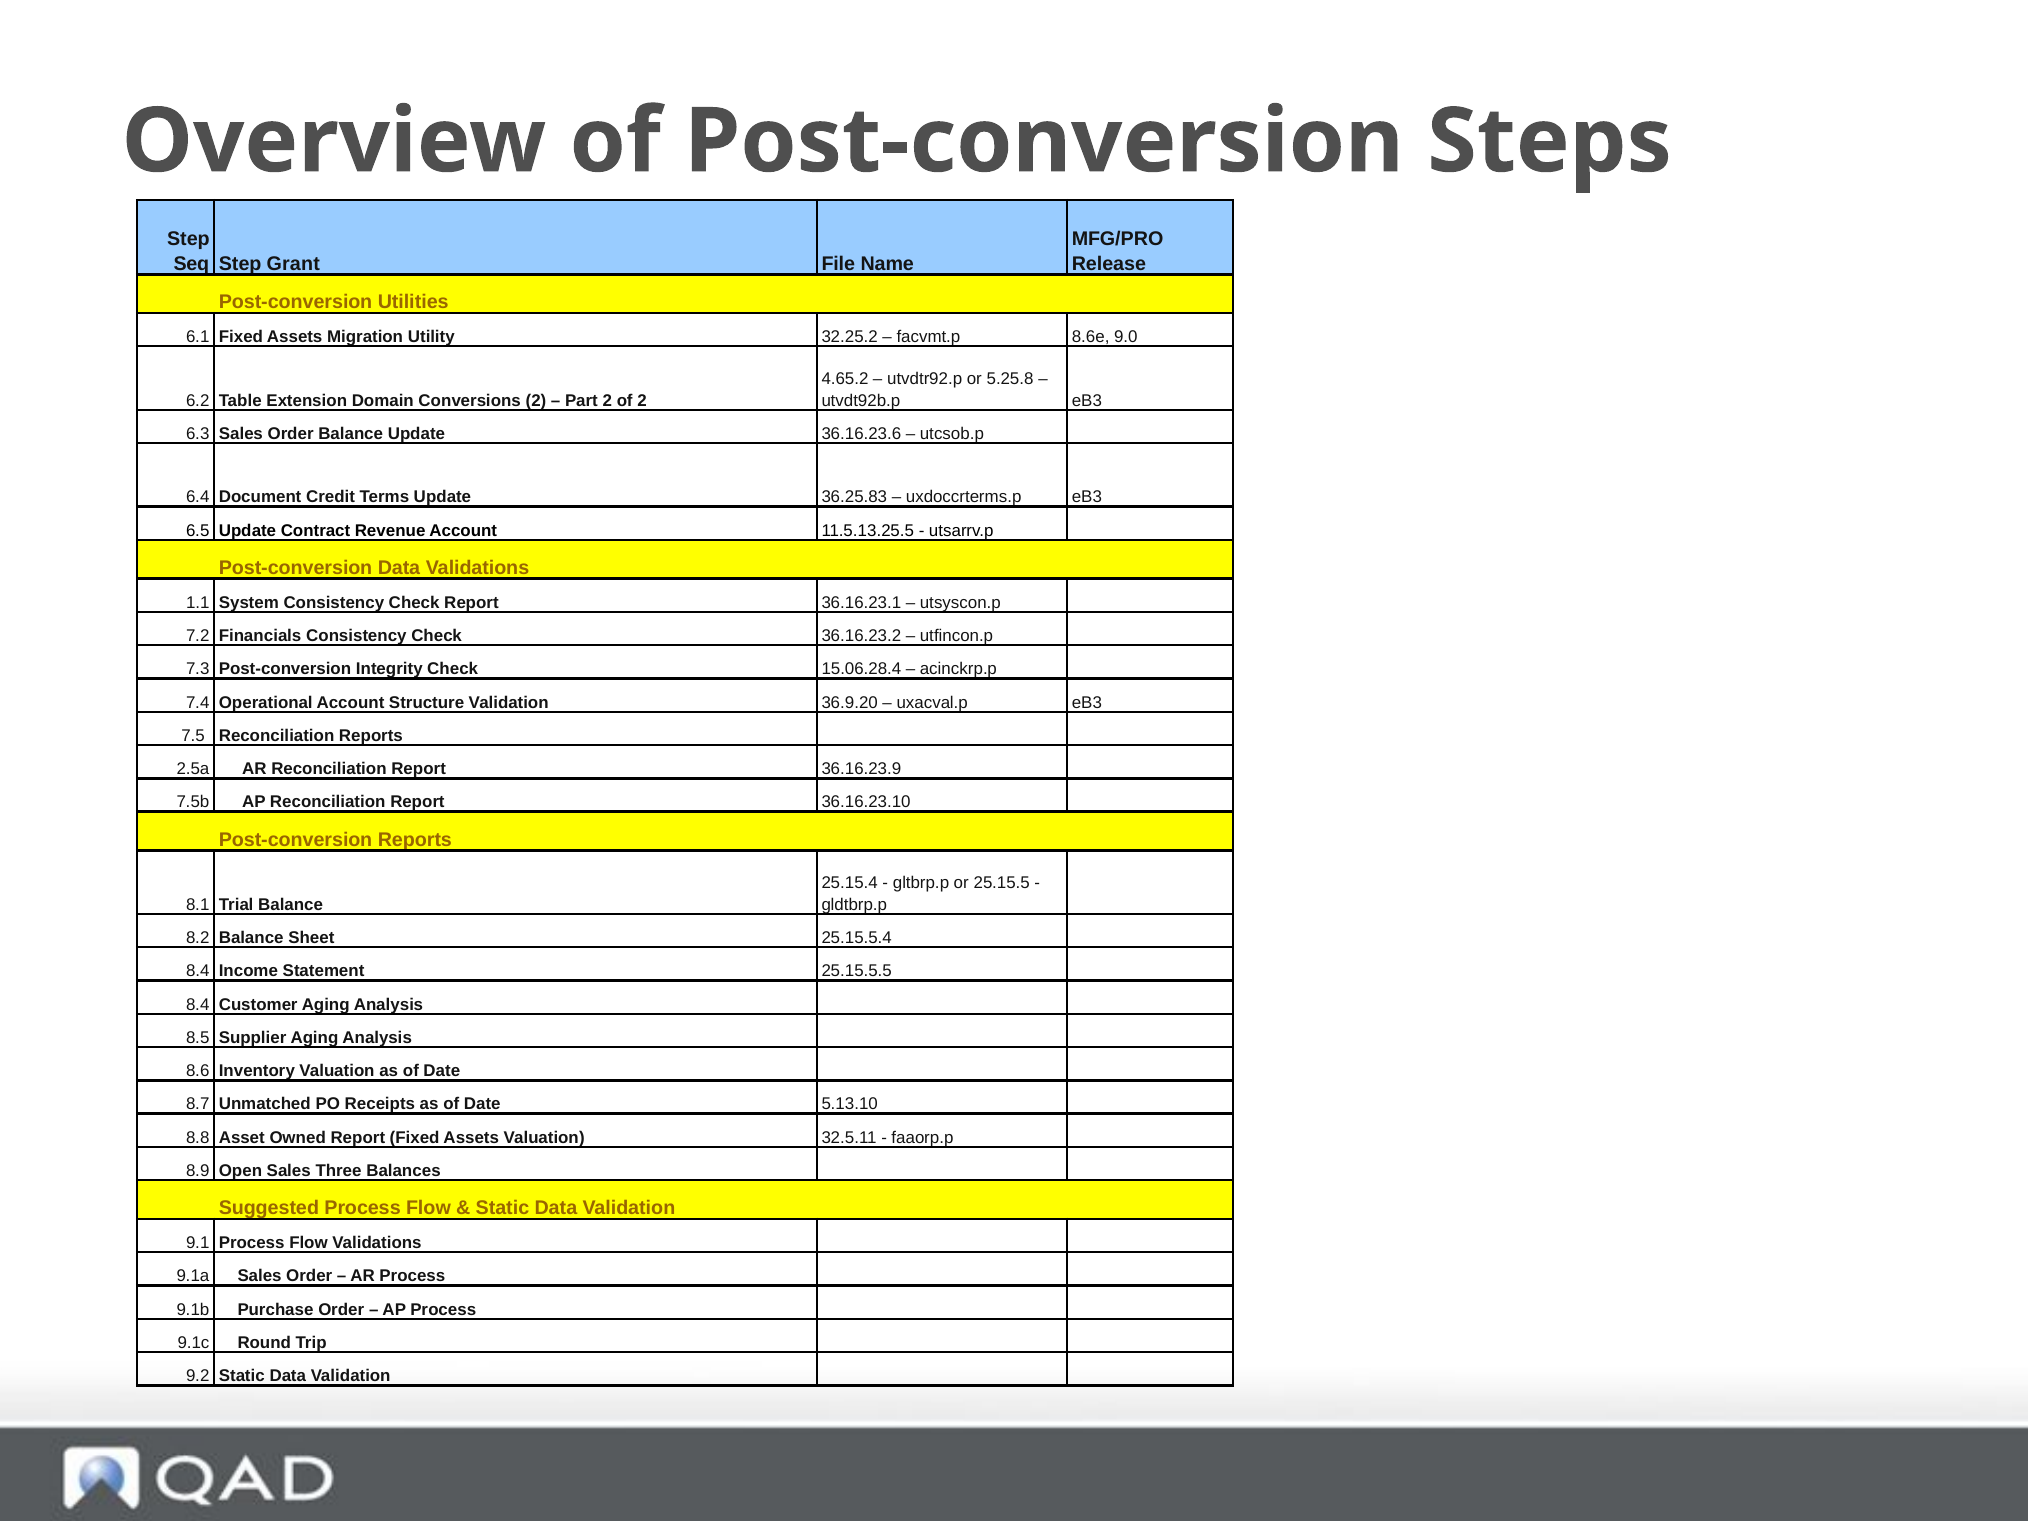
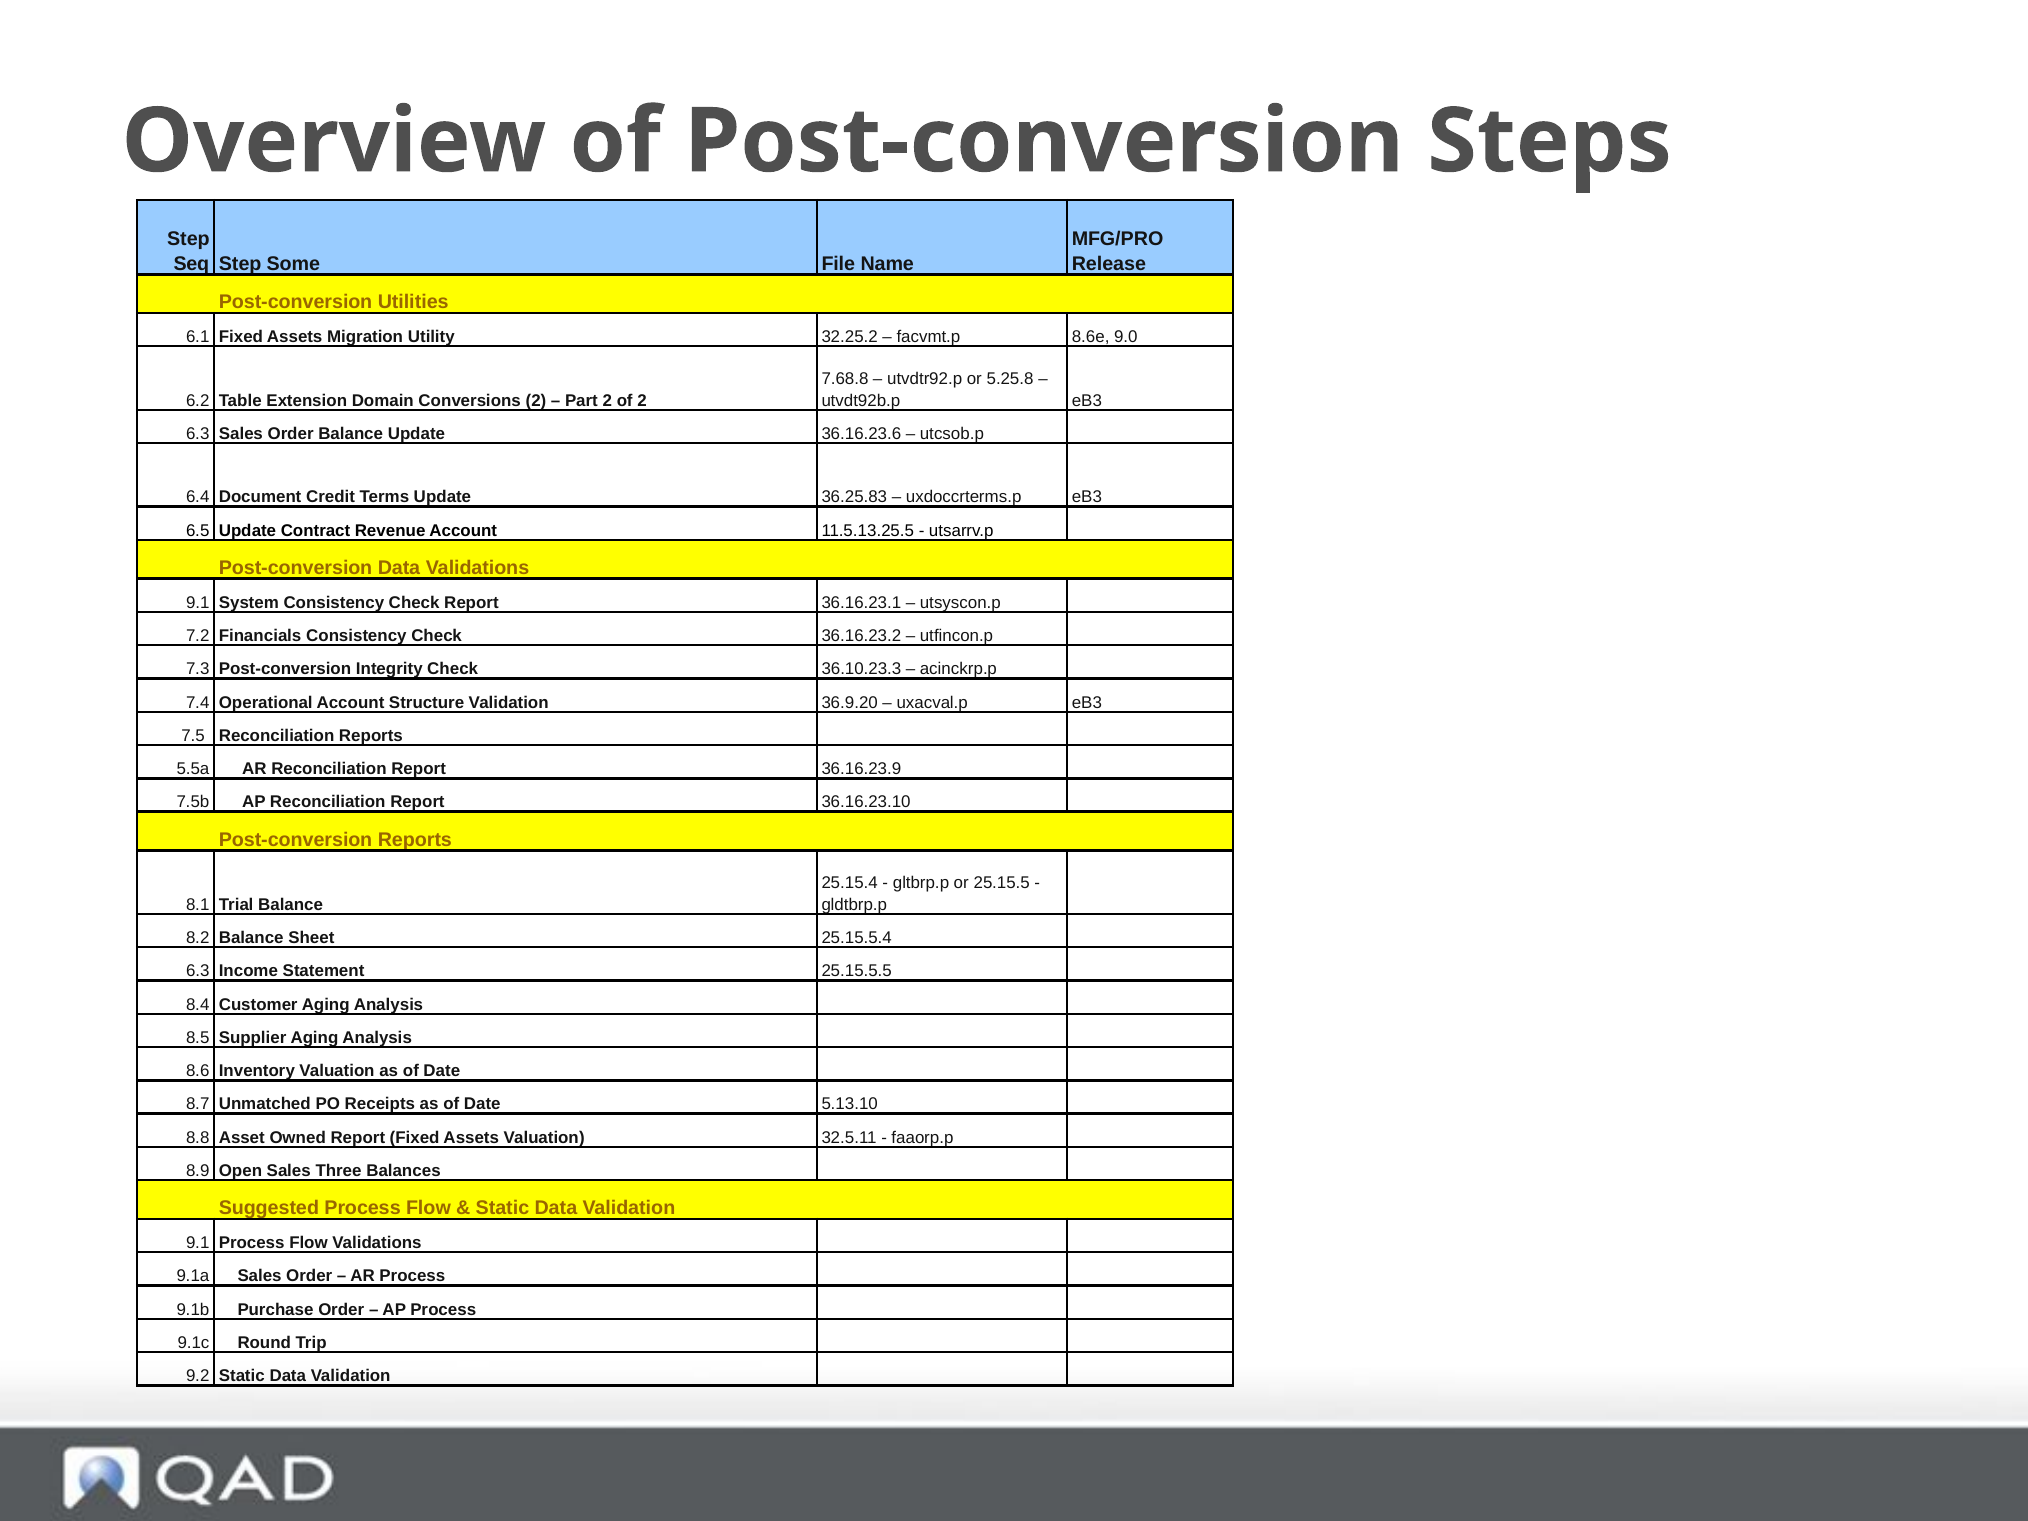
Grant: Grant -> Some (293, 264)
4.65.2: 4.65.2 -> 7.68.8 (845, 379)
1.1: 1.1 -> 9.1 (198, 603)
15.06.28.4: 15.06.28.4 -> 36.10.23.3 (861, 669)
2.5a: 2.5a -> 5.5a (193, 769)
8.4: 8.4 -> 6.3 (198, 971)
